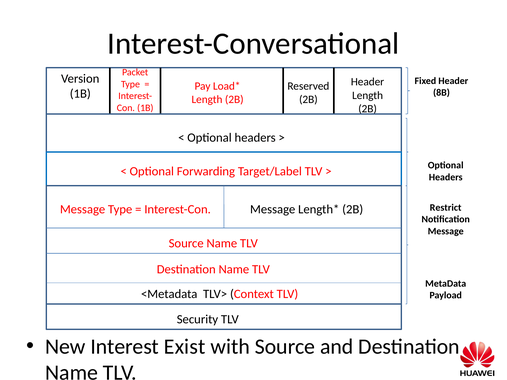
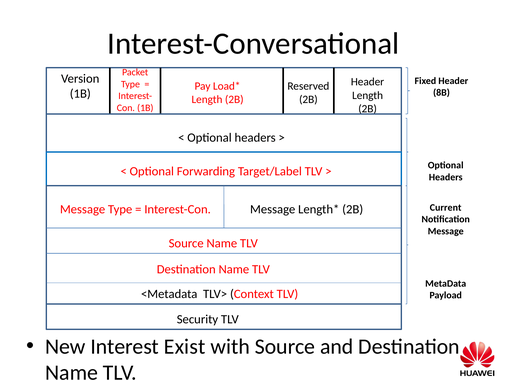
Restrict: Restrict -> Current (446, 208)
